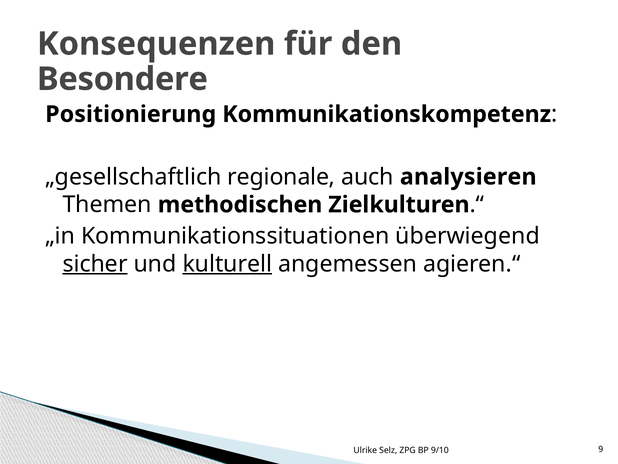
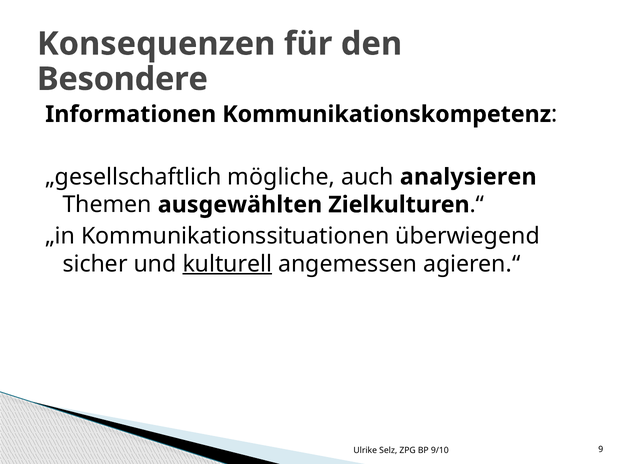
Positionierung: Positionierung -> Informationen (131, 114)
regionale: regionale -> mögliche (281, 177)
methodischen: methodischen -> ausgewählten (240, 204)
sicher underline: present -> none (95, 264)
